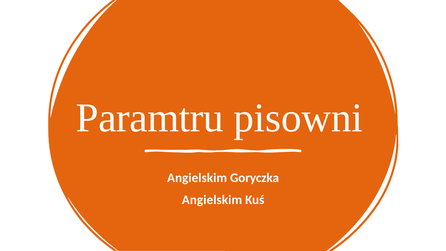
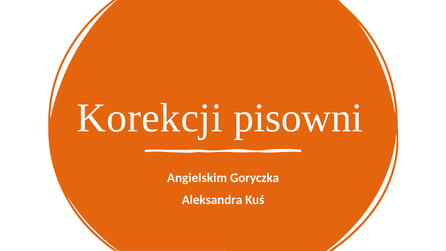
Paramtru: Paramtru -> Korekcji (149, 118)
Angielskim: Angielskim -> Aleksandra (212, 200)
